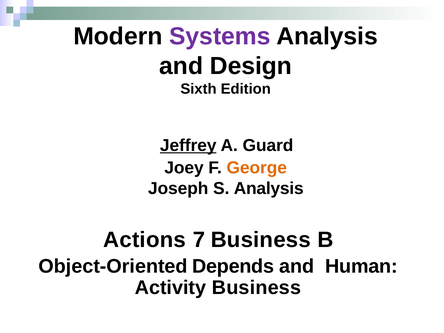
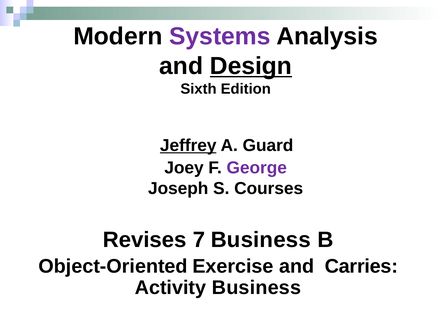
Design underline: none -> present (251, 66)
George colour: orange -> purple (257, 168)
S Analysis: Analysis -> Courses (269, 188)
Actions: Actions -> Revises (145, 240)
Depends: Depends -> Exercise (233, 266)
Human: Human -> Carries (361, 266)
